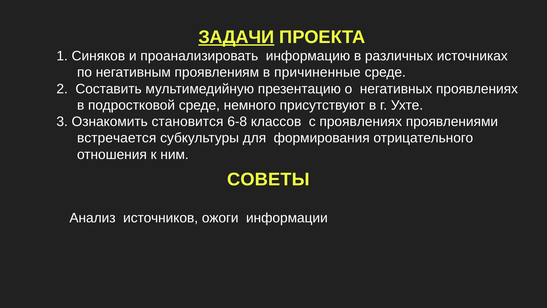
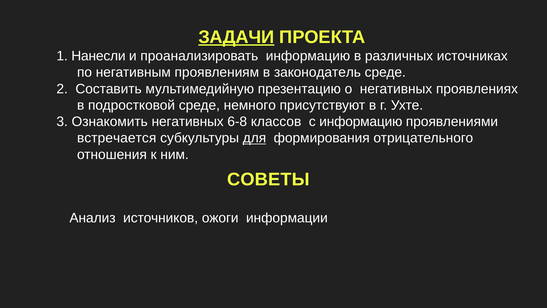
Синяков: Синяков -> Нанесли (98, 56)
причиненные: причиненные -> законодатель (317, 72)
Ознакомить становится: становится -> негативных (188, 122)
с проявлениях: проявлениях -> информацию (361, 122)
для underline: none -> present (254, 138)
